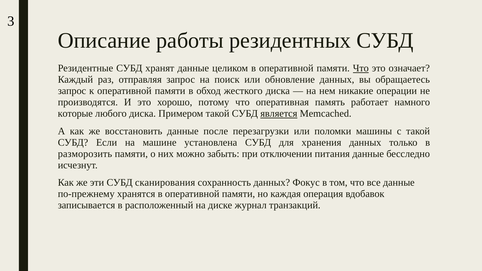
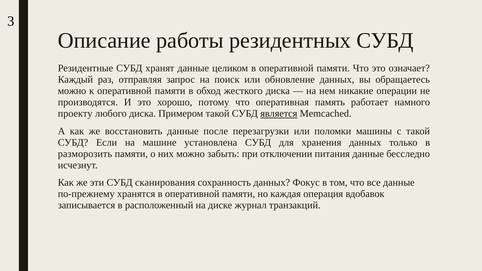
Что underline: present -> none (361, 68)
запрос: запрос -> можно (72, 91)
которые: которые -> проекту (75, 114)
